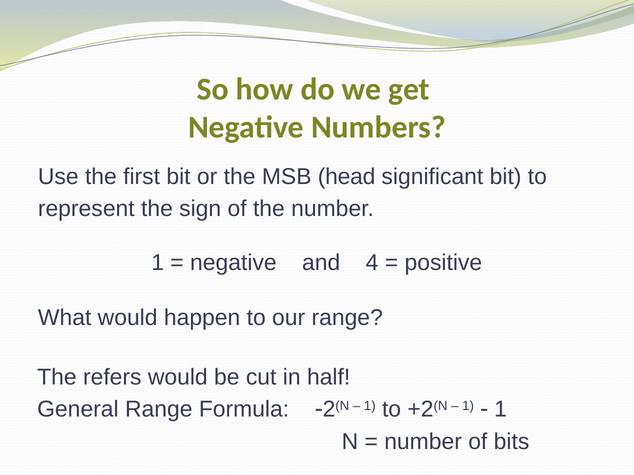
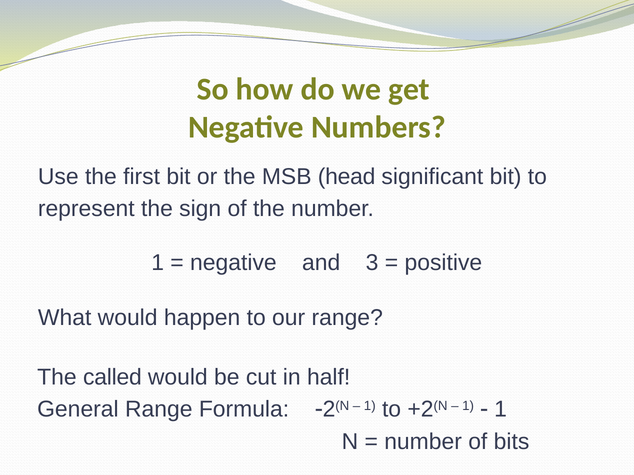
4: 4 -> 3 (372, 263)
refers: refers -> called (112, 378)
